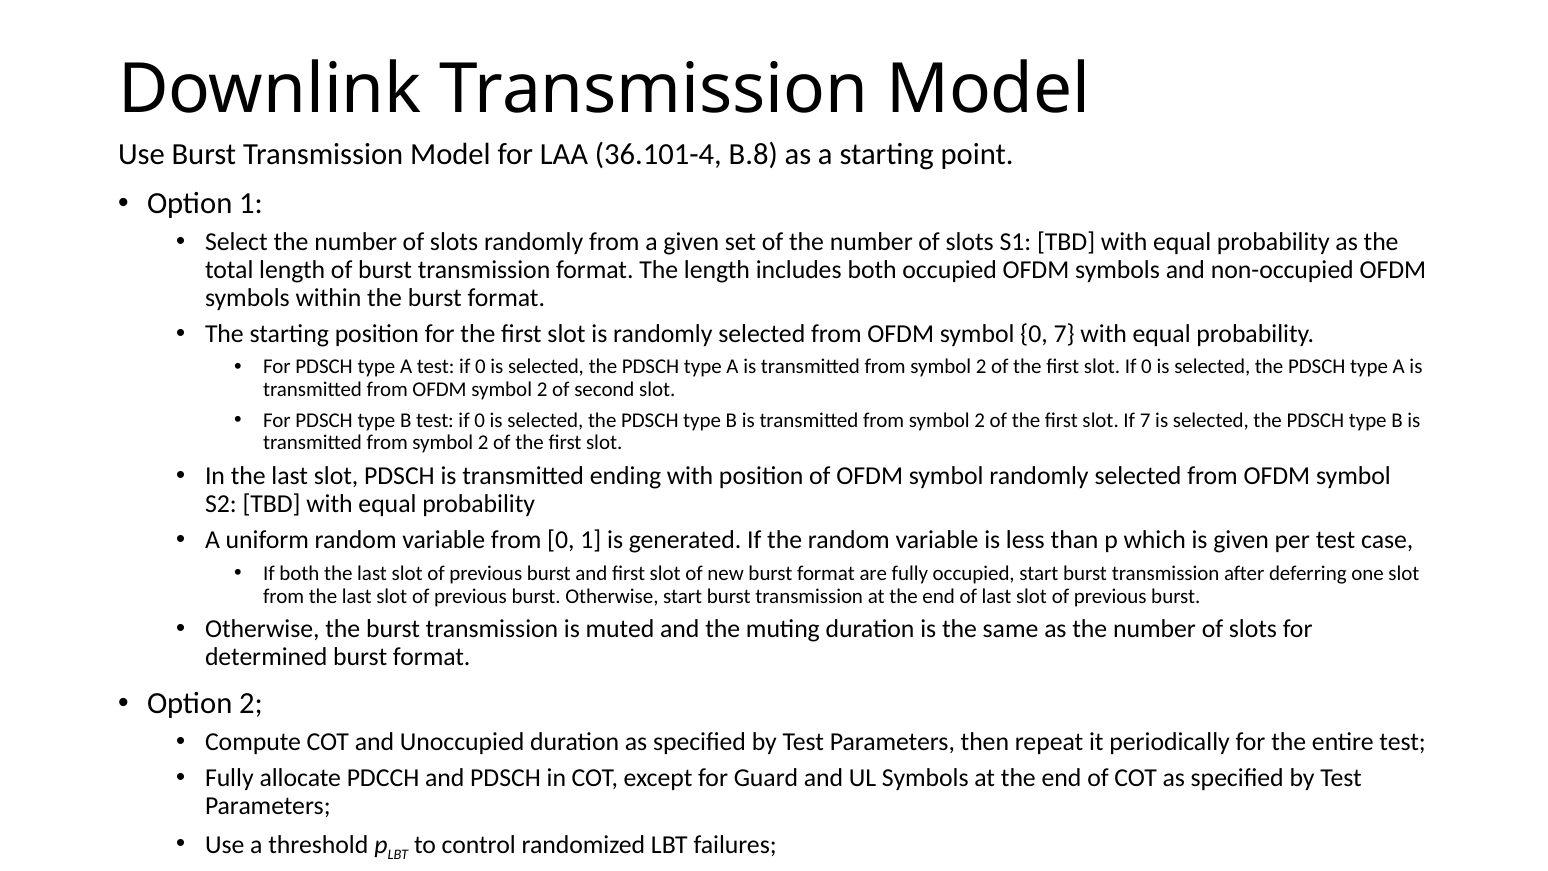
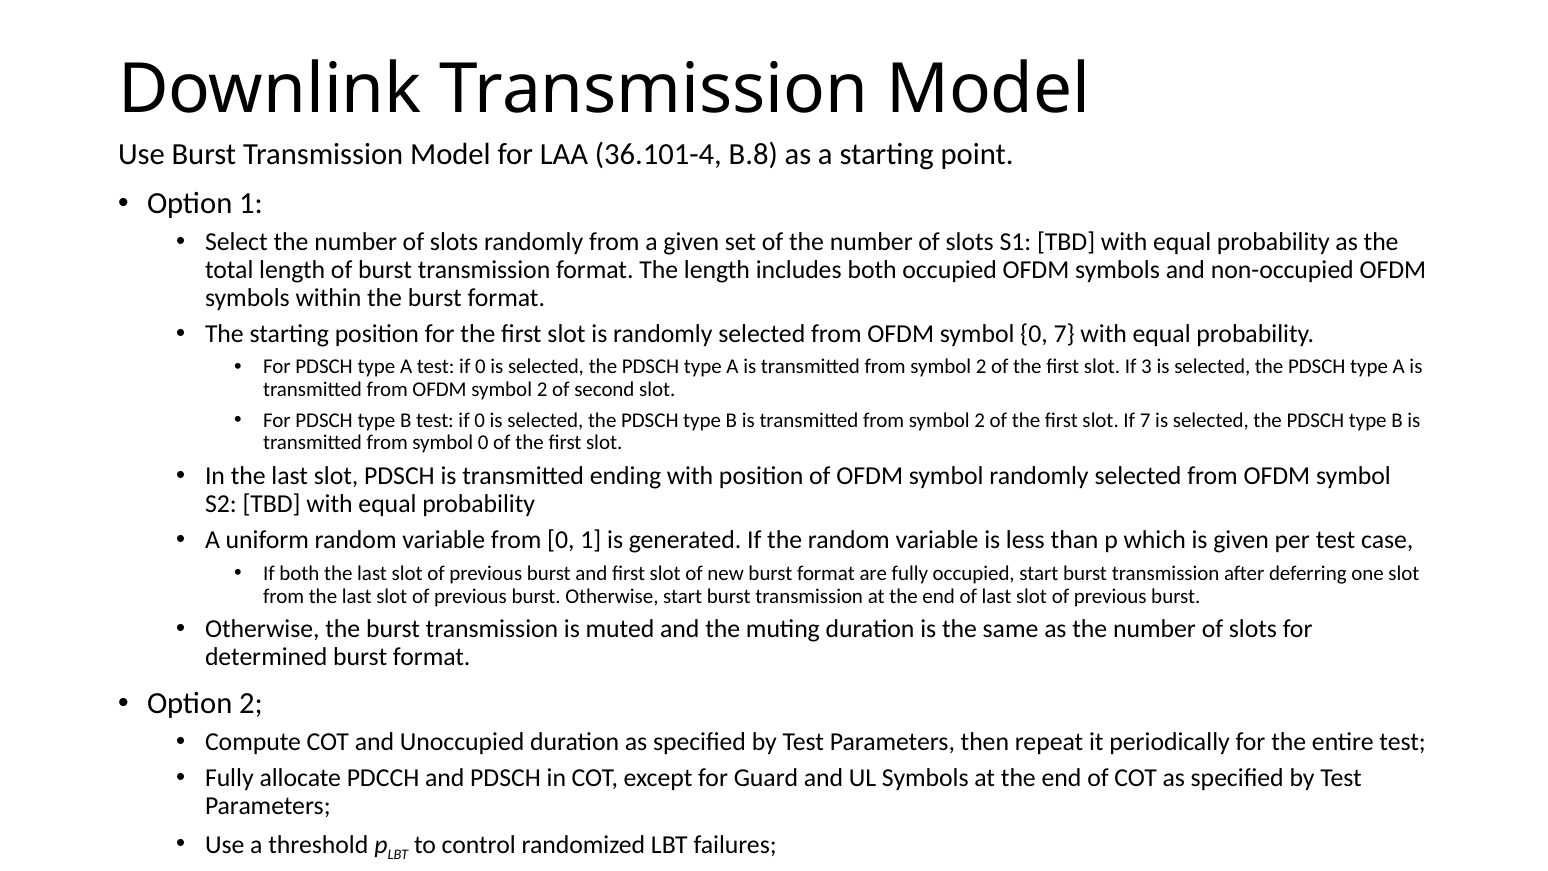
slot If 0: 0 -> 3 (1147, 367)
2: 2 -> 0 (483, 443)
